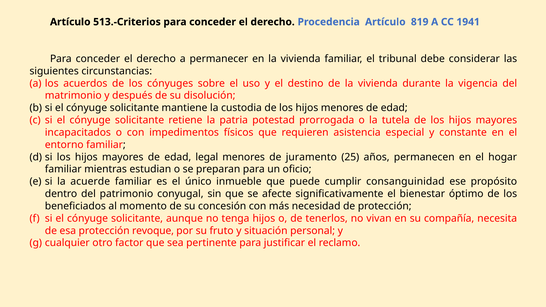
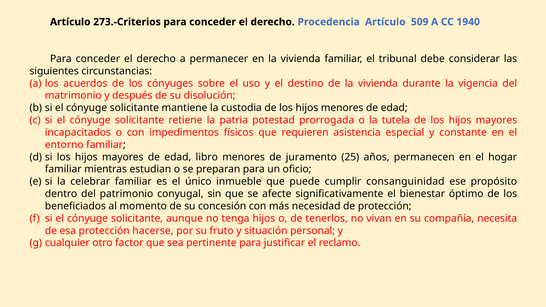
513.-Criterios: 513.-Criterios -> 273.-Criterios (127, 22)
819: 819 -> 509 (420, 22)
1941: 1941 -> 1940 (468, 22)
legal: legal -> libro (207, 157)
acuerde: acuerde -> celebrar (90, 182)
revoque: revoque -> hacerse (153, 231)
